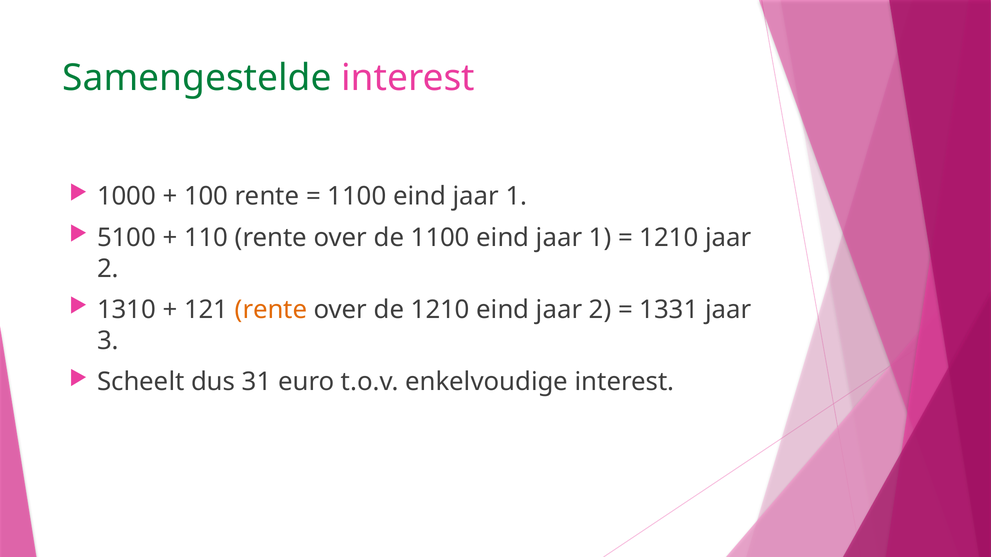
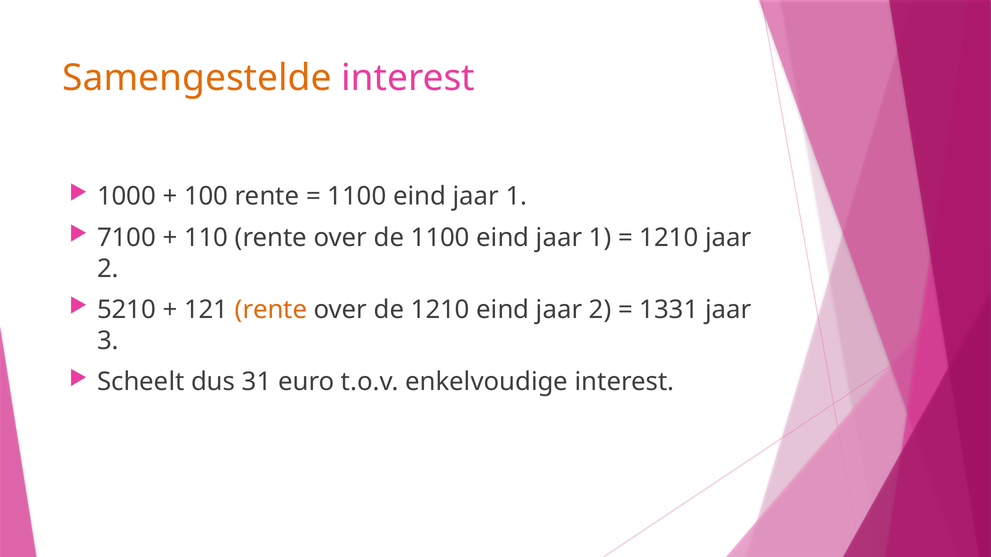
Samengestelde colour: green -> orange (197, 78)
5100: 5100 -> 7100 (126, 238)
1310: 1310 -> 5210 (126, 310)
